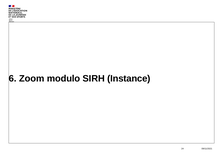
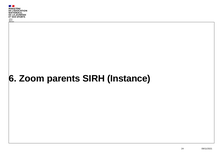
modulo: modulo -> parents (64, 79)
